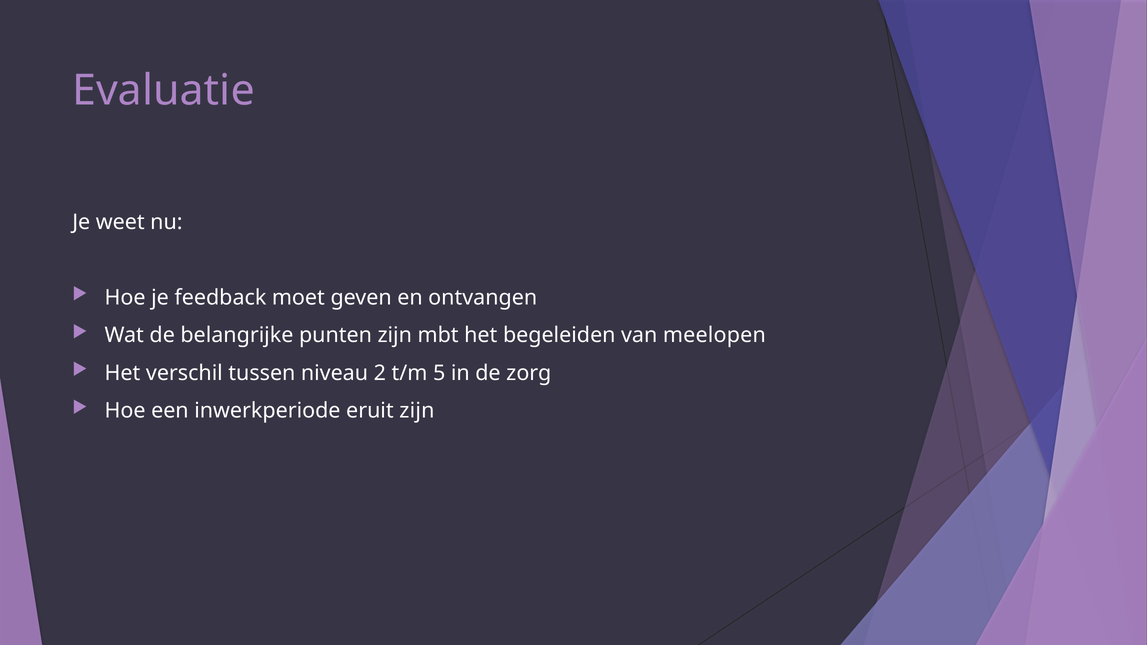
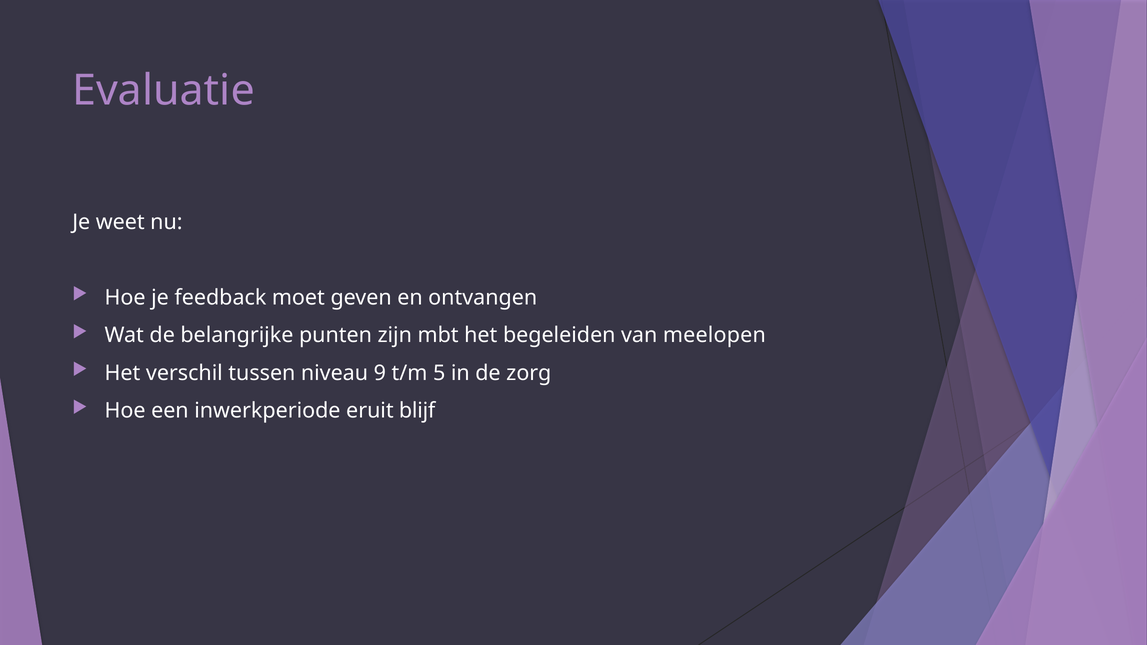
2: 2 -> 9 (380, 373)
eruit zijn: zijn -> blijf (417, 411)
